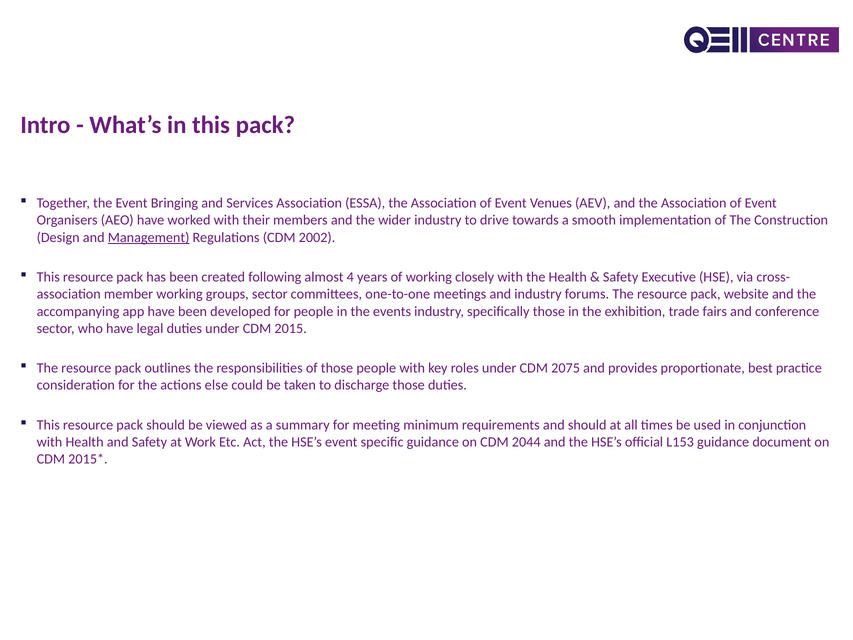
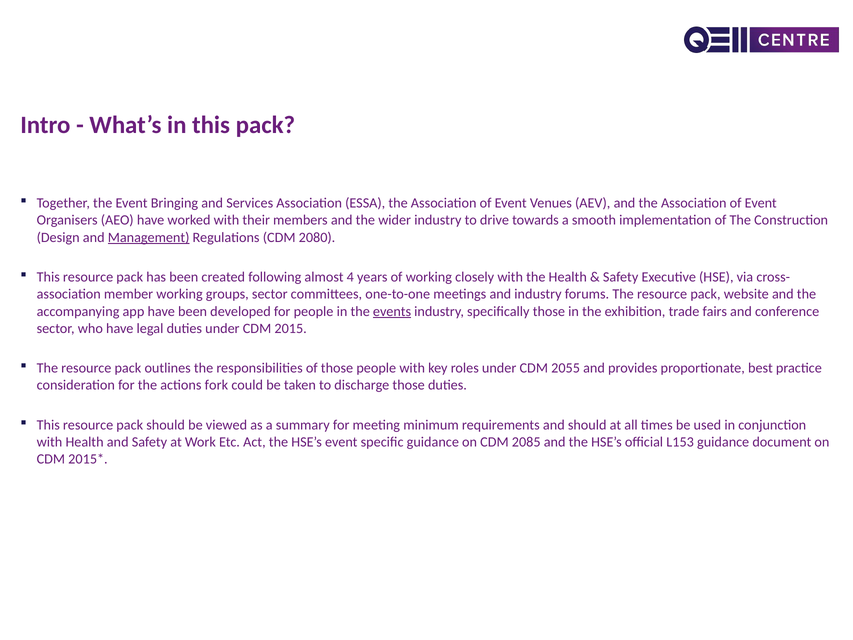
2002: 2002 -> 2080 (317, 237)
events underline: none -> present (392, 311)
2075: 2075 -> 2055 (566, 368)
else: else -> fork (216, 385)
2044: 2044 -> 2085 (526, 442)
